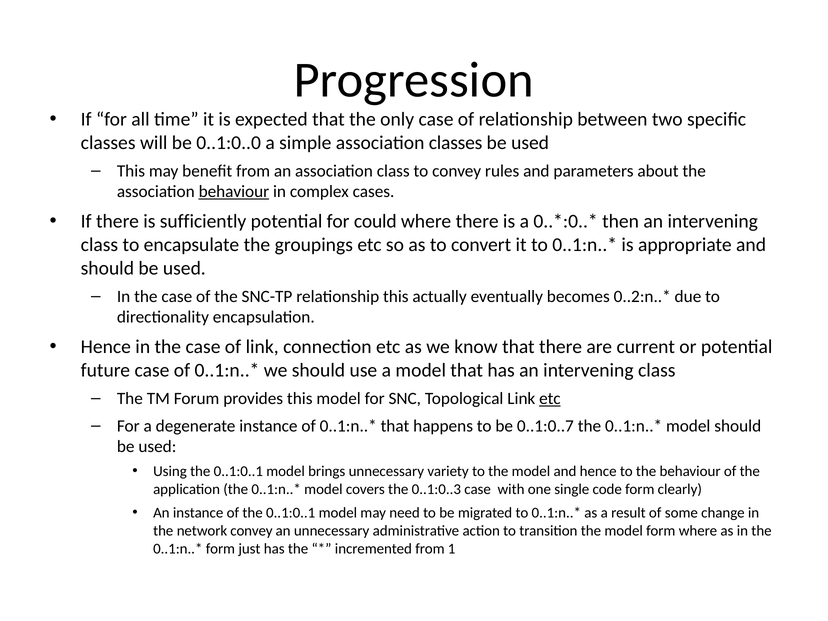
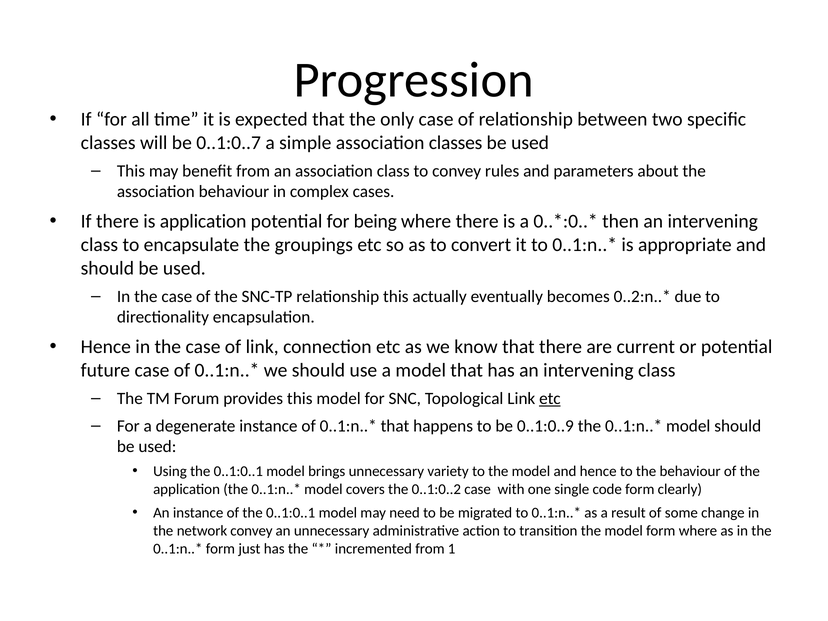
0..1:0..0: 0..1:0..0 -> 0..1:0..7 (229, 143)
behaviour underline: present -> none (234, 192)
is sufficiently: sufficiently -> application (203, 221)
could: could -> being (375, 221)
0..1:0..7: 0..1:0..7 -> 0..1:0..9 (545, 426)
0..1:0..3: 0..1:0..3 -> 0..1:0..2 (436, 489)
